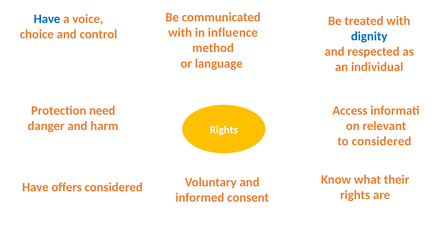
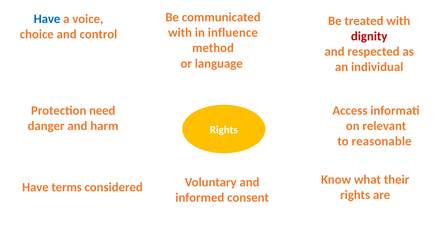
dignity colour: blue -> red (369, 36)
to considered: considered -> reasonable (382, 141)
offers: offers -> terms (67, 187)
